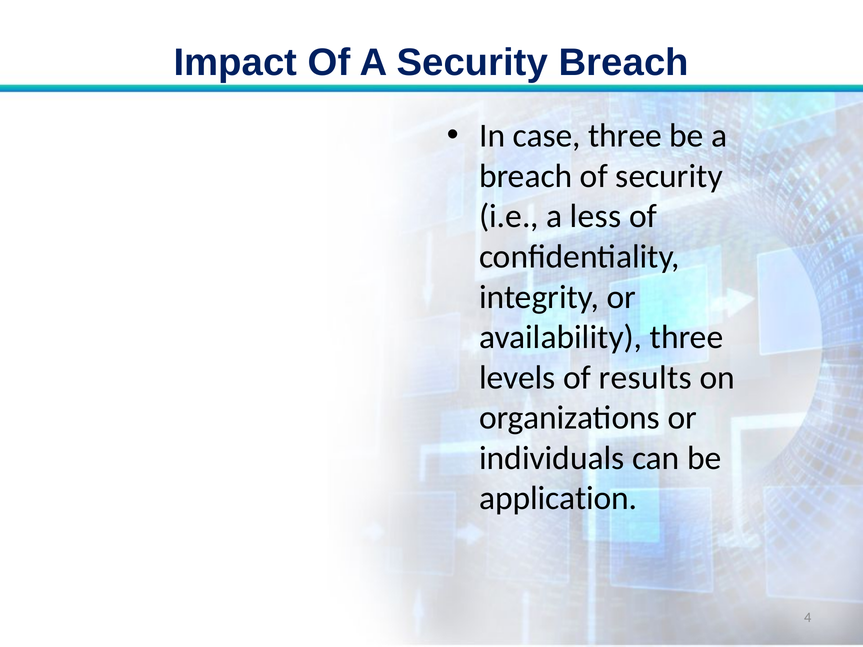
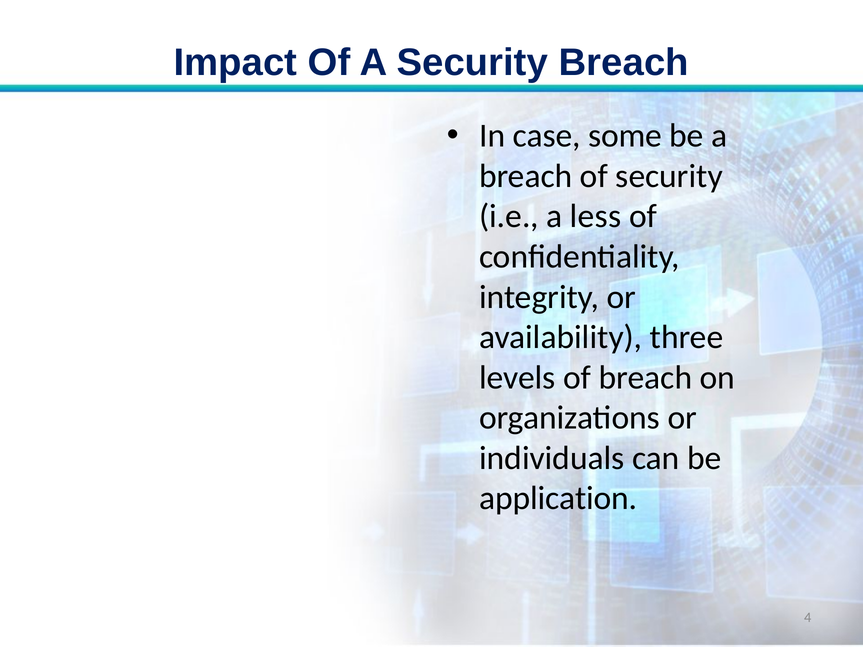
case three: three -> some (625, 136)
of results: results -> breach (645, 378)
